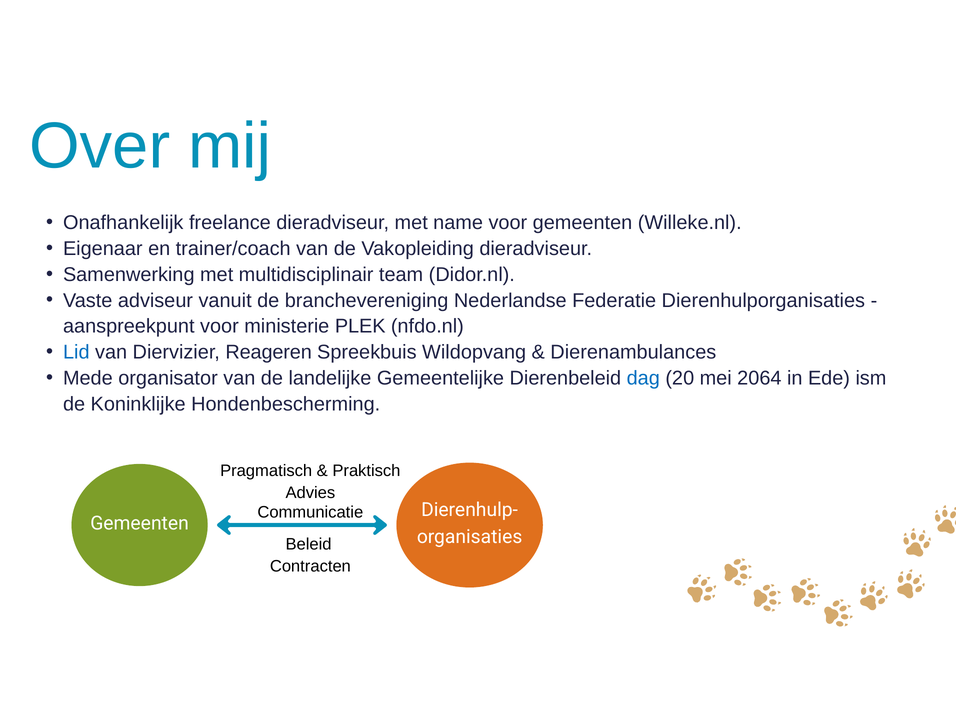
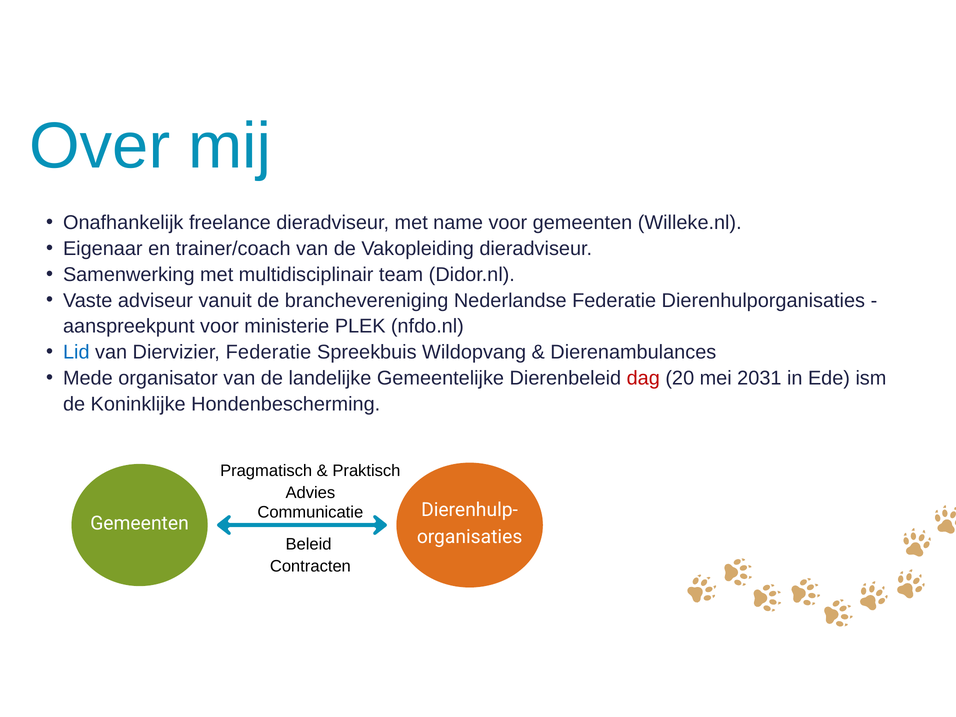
Diervizier Reageren: Reageren -> Federatie (268, 352)
dag colour: blue -> red (643, 378)
2064: 2064 -> 2031 (759, 378)
